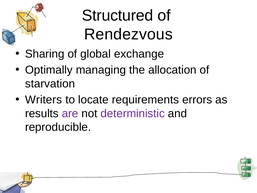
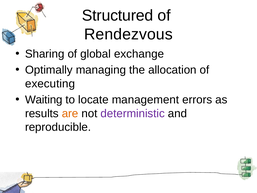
starvation: starvation -> executing (50, 84)
Writers: Writers -> Waiting (44, 100)
requirements: requirements -> management (145, 100)
are colour: purple -> orange (70, 113)
